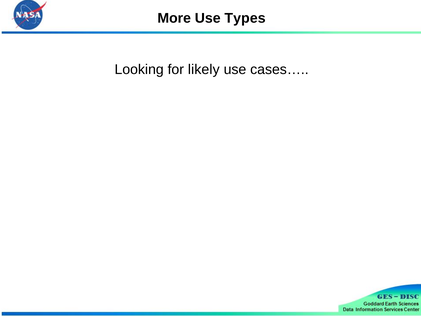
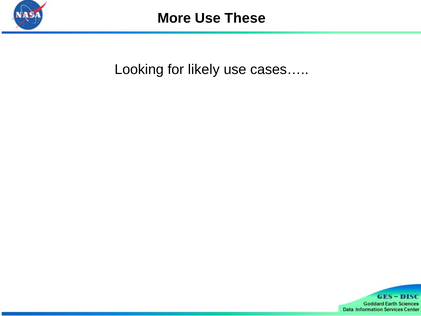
Types: Types -> These (245, 18)
